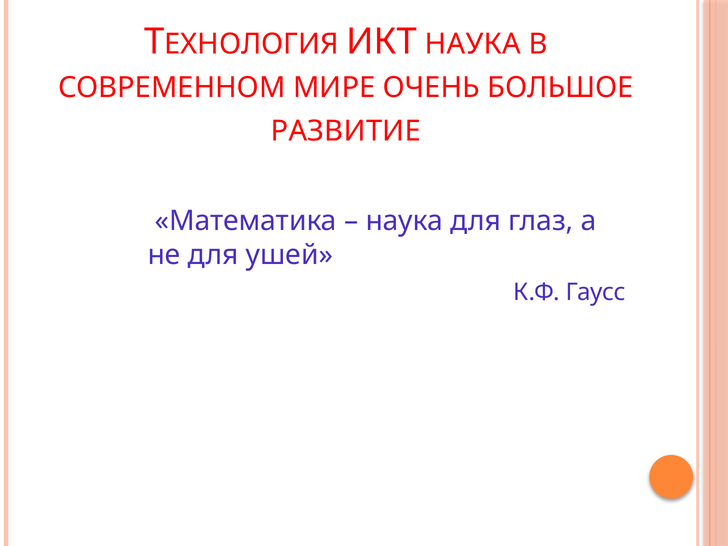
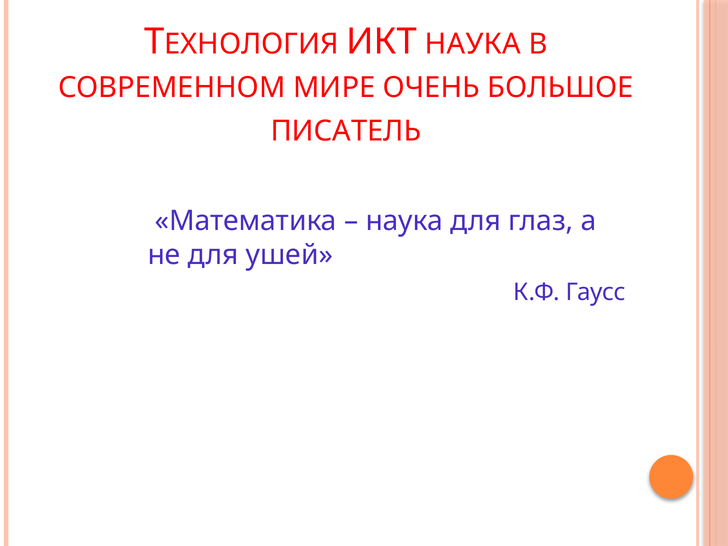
РАЗВИТИЕ: РАЗВИТИЕ -> ПИСАТЕЛЬ (346, 131)
